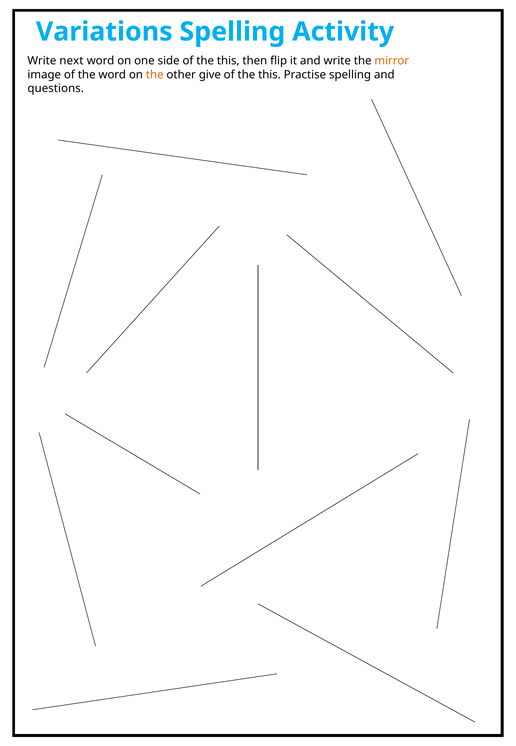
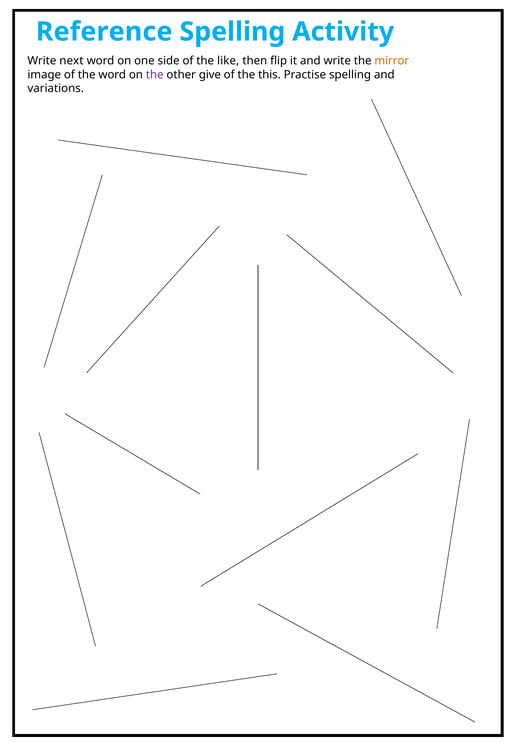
Variations: Variations -> Reference (104, 32)
side of the this: this -> like (228, 61)
the colour: orange -> purple (155, 75)
questions: questions -> variations (56, 88)
